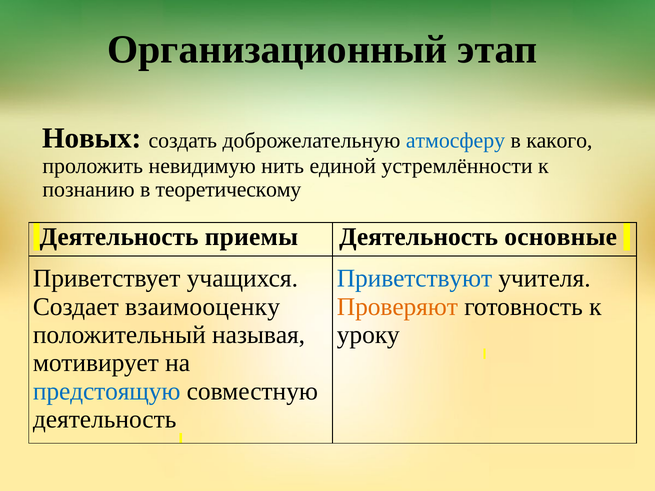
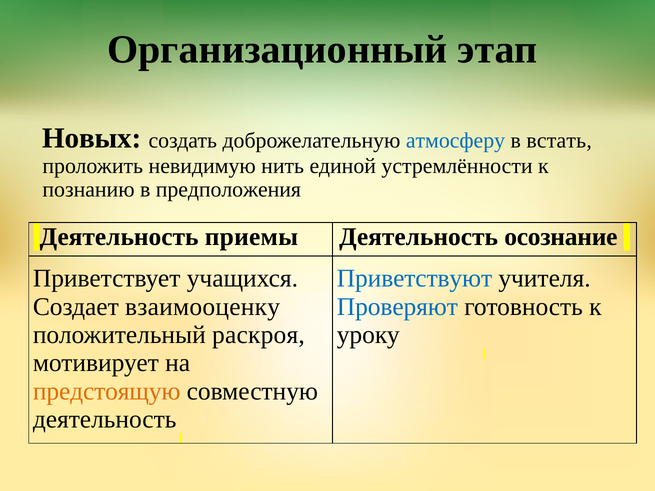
какого: какого -> встать (559, 141)
теоретическому: теоретическому -> предположения (228, 189)
основные: основные -> осознание (561, 237)
Проверяют colour: orange -> blue (397, 307)
называя: называя -> раскроя (258, 335)
предстоящую colour: blue -> orange (107, 391)
